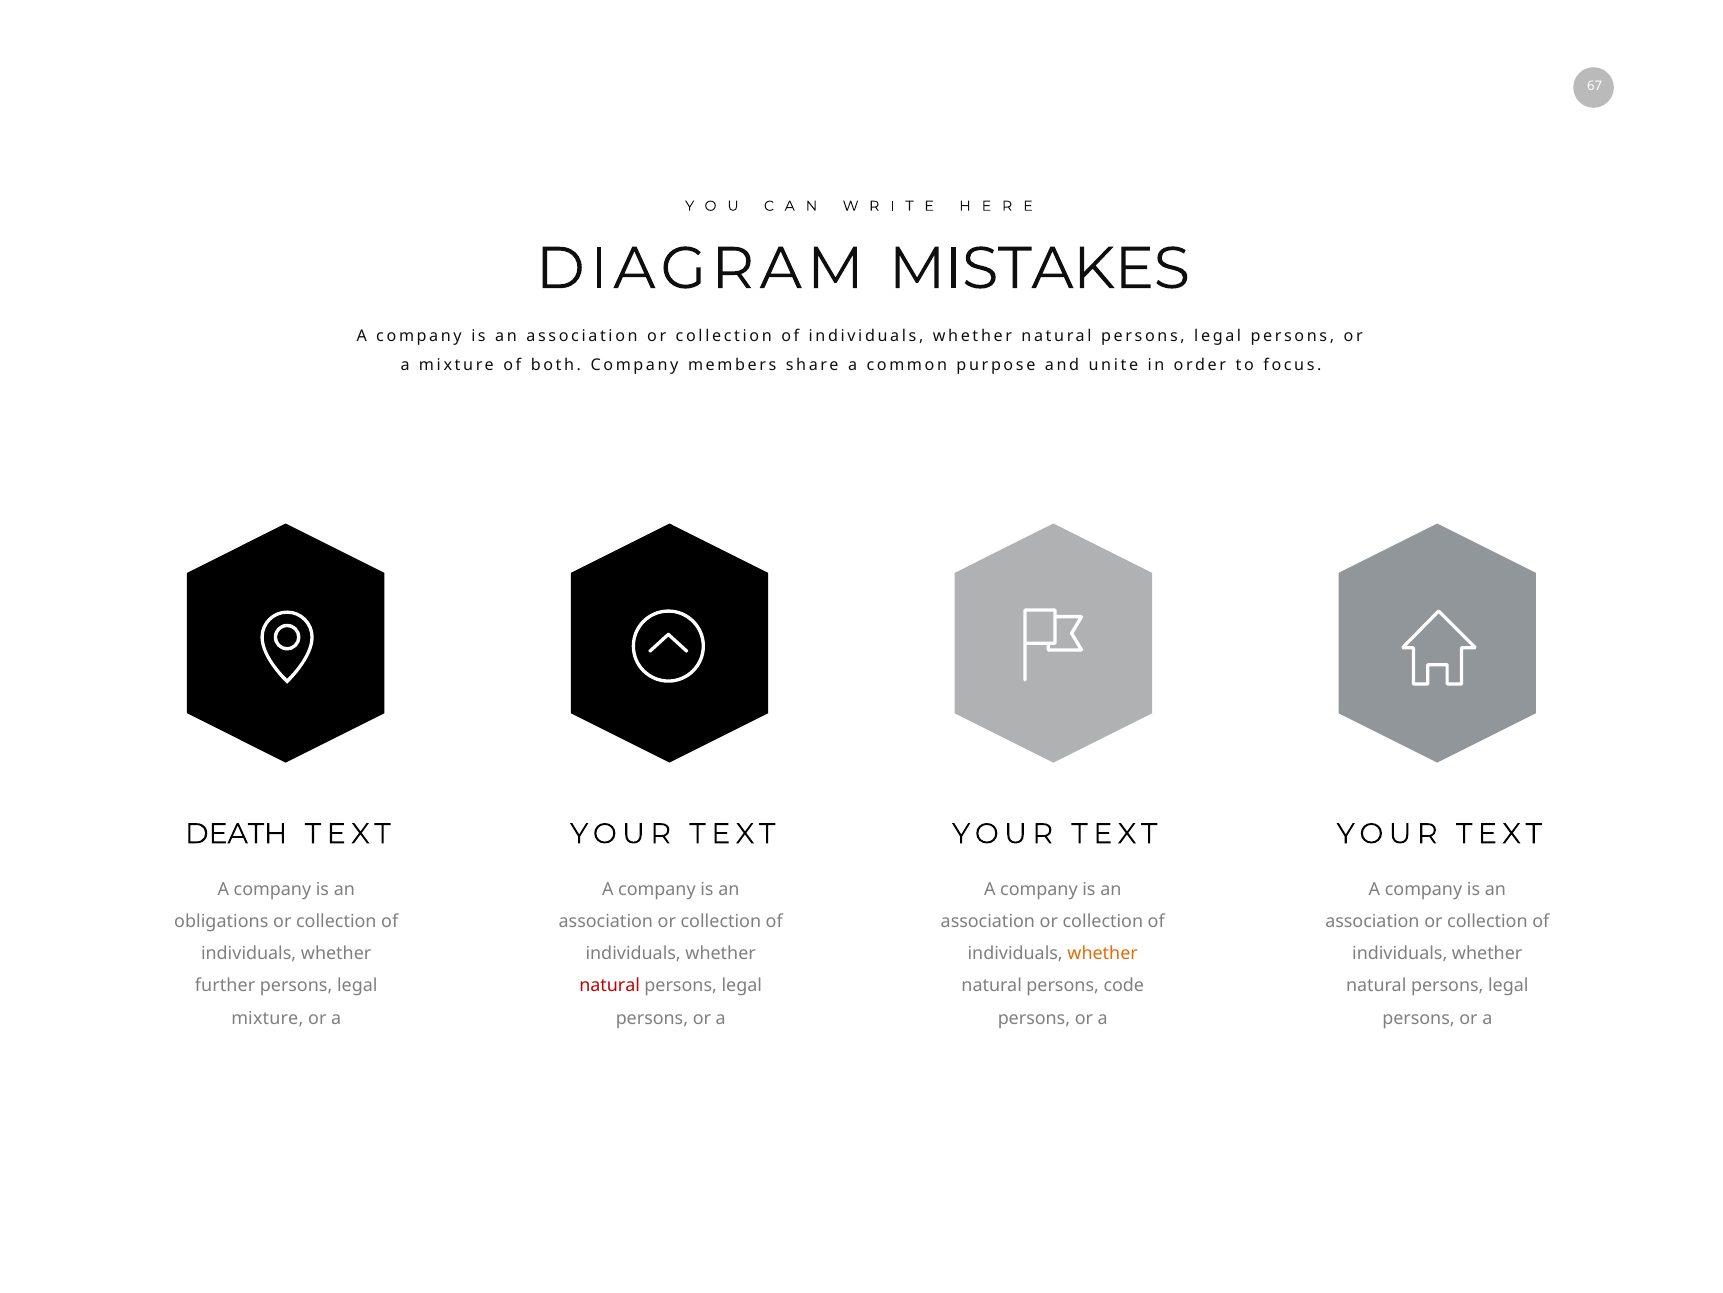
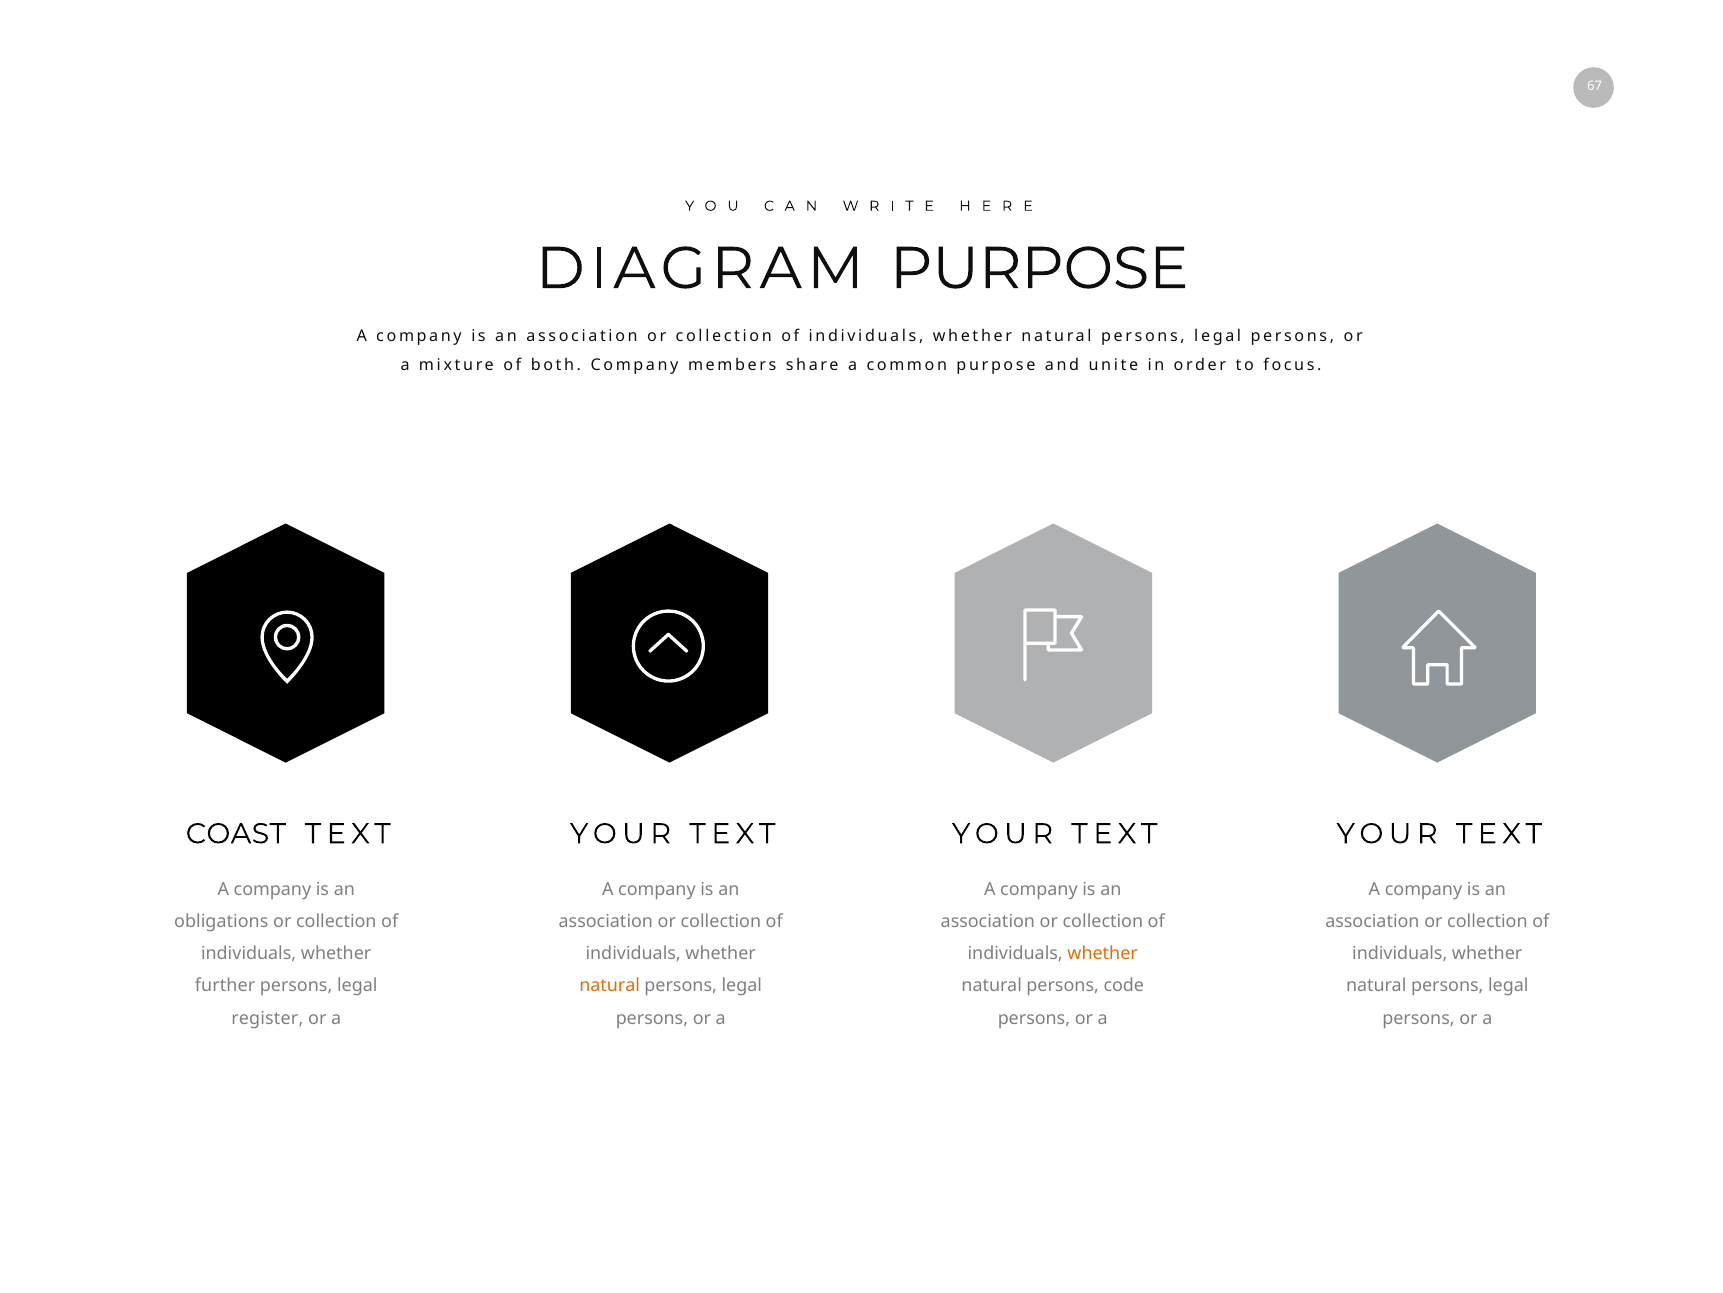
DIAGRAM MISTAKES: MISTAKES -> PURPOSE (1039, 269)
DEATH: DEATH -> COAST (236, 833)
natural colour: red -> orange (610, 985)
mixture: mixture -> register (267, 1018)
